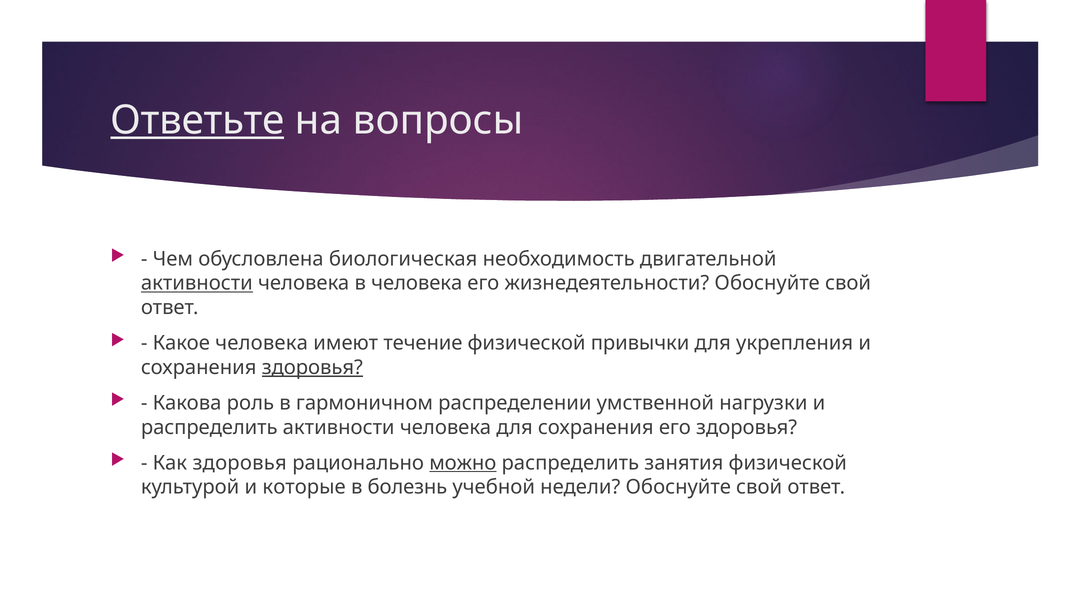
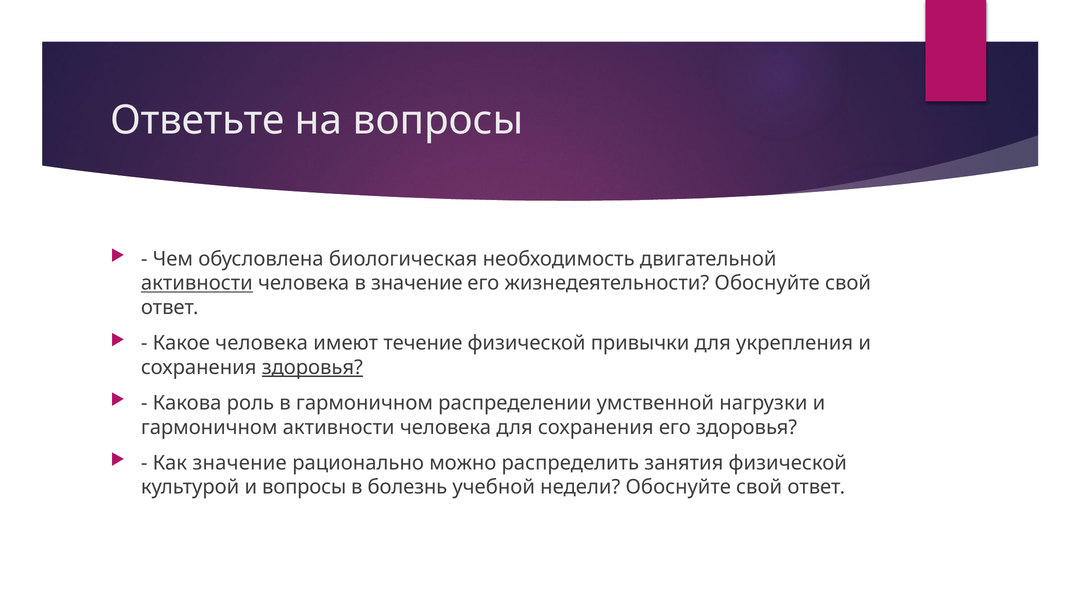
Ответьте underline: present -> none (198, 120)
в человека: человека -> значение (417, 283)
распределить: распределить -> гармоничном (209, 427)
Как здоровья: здоровья -> значение (240, 463)
можно underline: present -> none (463, 463)
и которые: которые -> вопросы (304, 487)
